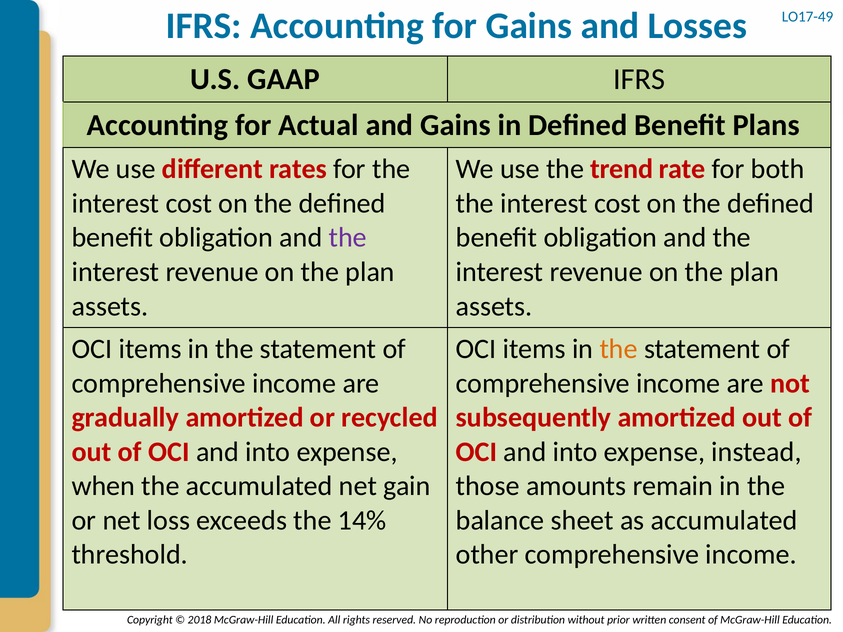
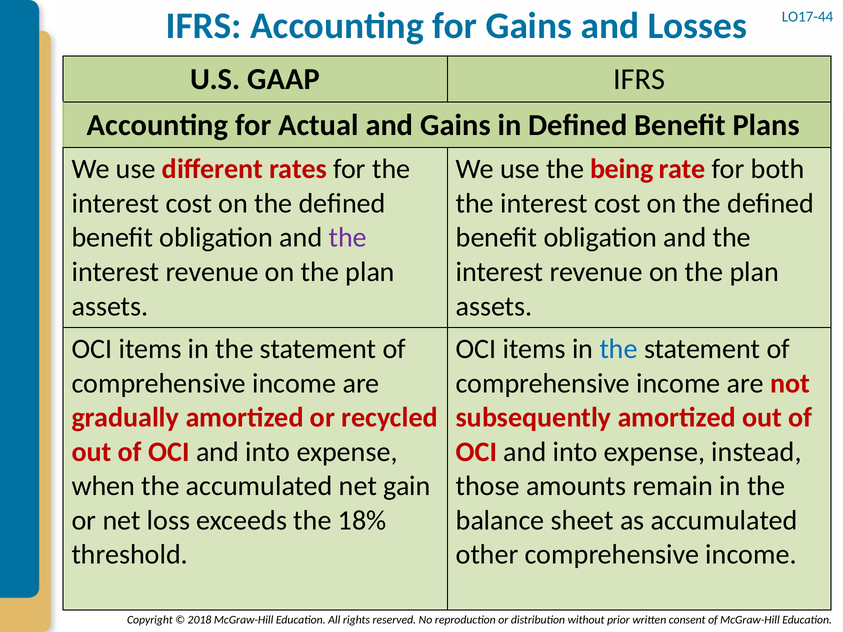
LO17-49: LO17-49 -> LO17-44 (808, 17)
trend: trend -> being (622, 169)
the colour: orange -> blue (619, 349)
14%: 14% -> 18% (362, 521)
